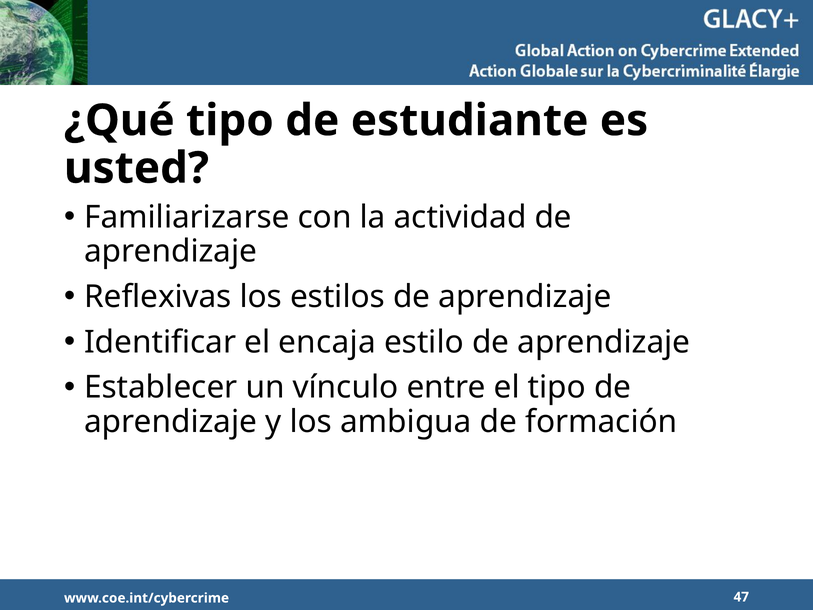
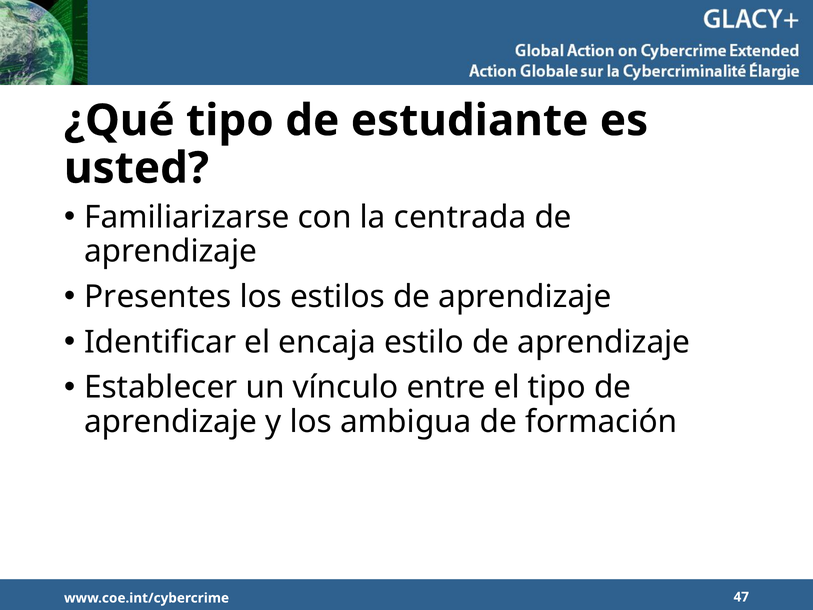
actividad: actividad -> centrada (460, 217)
Reflexivas: Reflexivas -> Presentes (158, 297)
